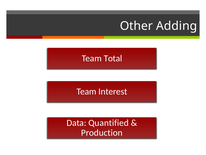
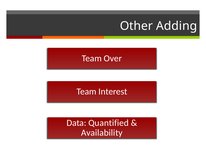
Total: Total -> Over (113, 58)
Production: Production -> Availability (102, 132)
